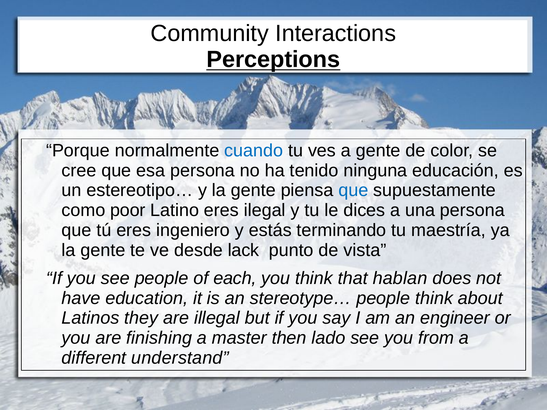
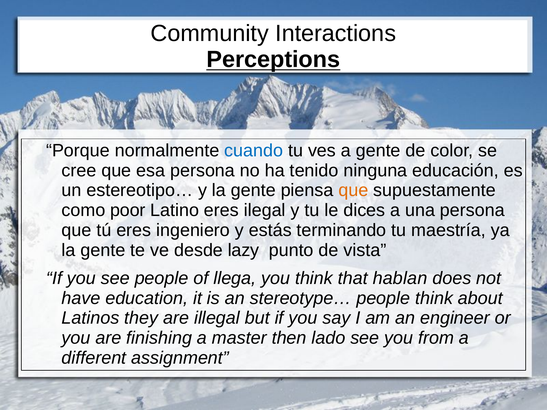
que colour: blue -> orange (353, 191)
lack: lack -> lazy (243, 250)
each: each -> llega (235, 278)
understand: understand -> assignment (180, 358)
